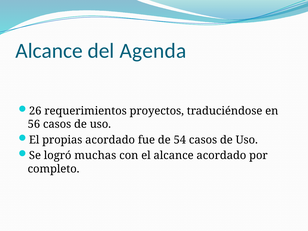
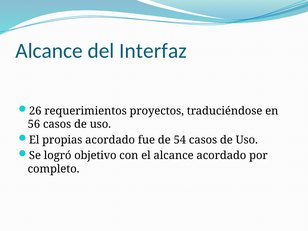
Agenda: Agenda -> Interfaz (153, 51)
muchas: muchas -> objetivo (95, 155)
